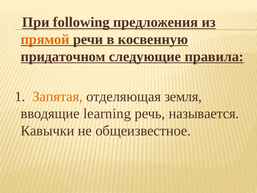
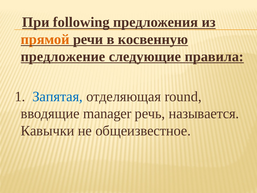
придаточном: придаточном -> предложение (63, 56)
Запятая colour: orange -> blue (58, 96)
земля: земля -> round (183, 96)
learning: learning -> manager (107, 113)
